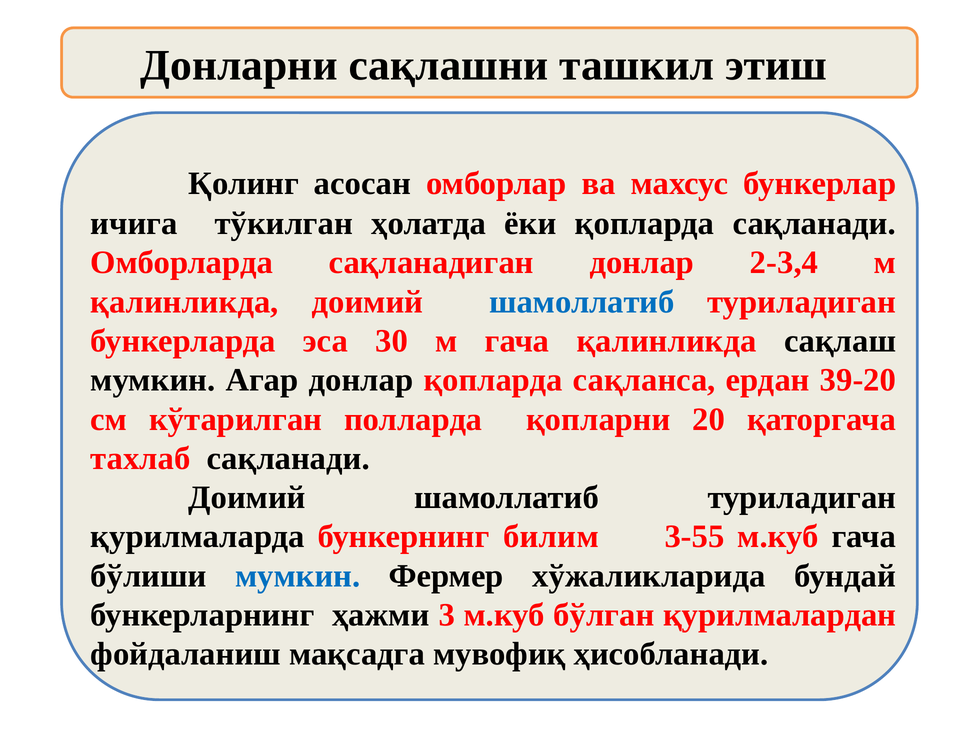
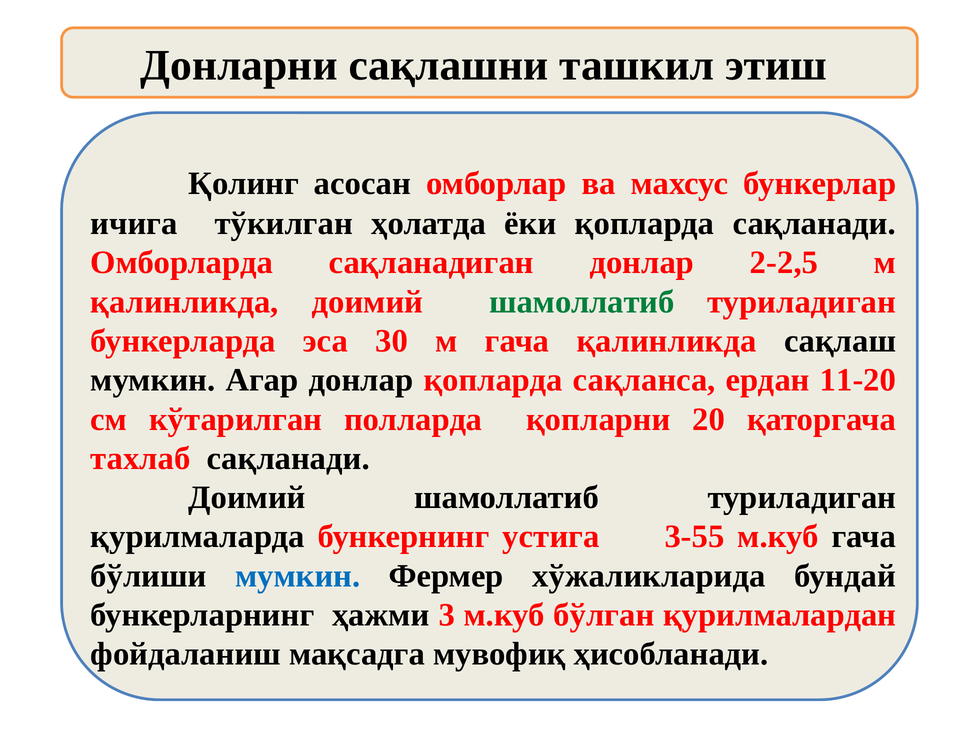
2-3,4: 2-3,4 -> 2-2,5 (784, 263)
шамоллатиб colour: blue -> green (582, 302)
39-20: 39-20 -> 11-20 (858, 380)
билим: билим -> устига (551, 537)
